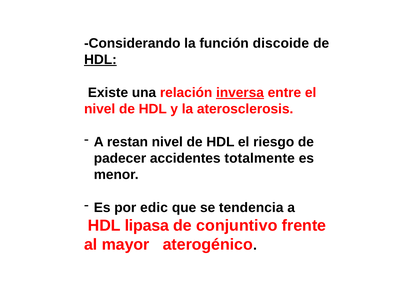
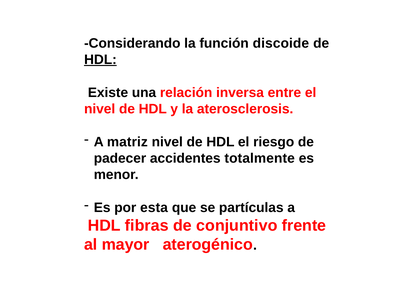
inversa underline: present -> none (240, 92)
restan: restan -> matriz (127, 142)
edic: edic -> esta (154, 207)
tendencia: tendencia -> partículas (251, 207)
lipasa: lipasa -> fibras (147, 225)
